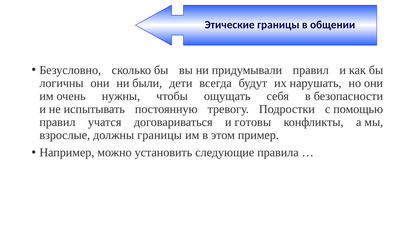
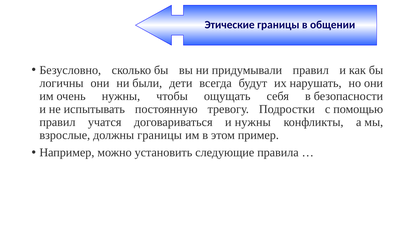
и готовы: готовы -> нужны (253, 122)
